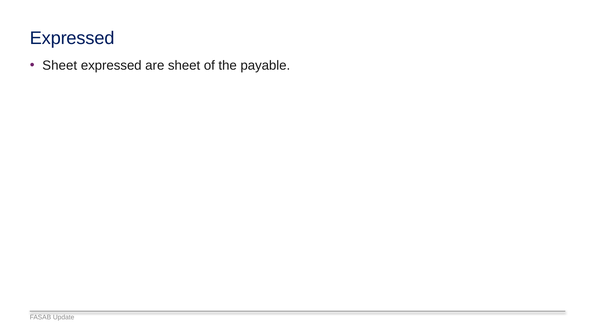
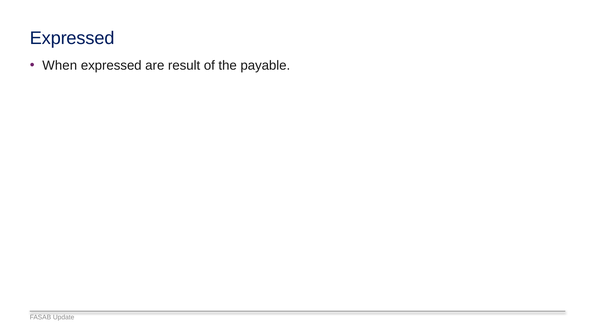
Sheet: Sheet -> When (60, 65)
are sheet: sheet -> result (184, 65)
